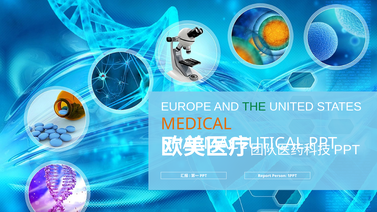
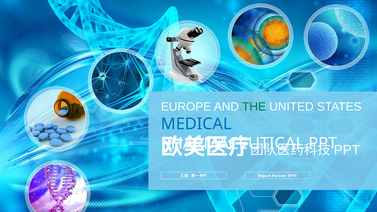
MEDICAL colour: orange -> blue (196, 124)
